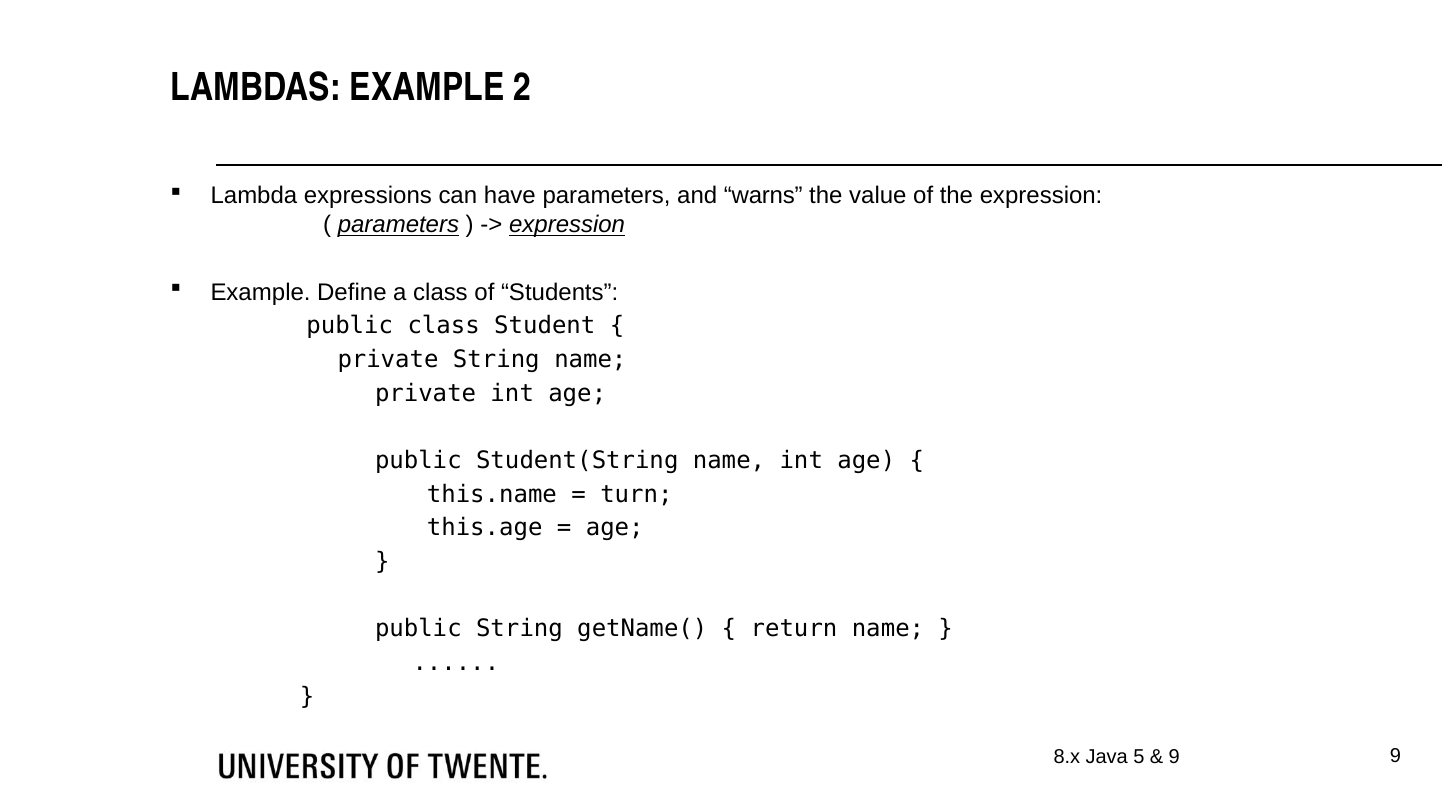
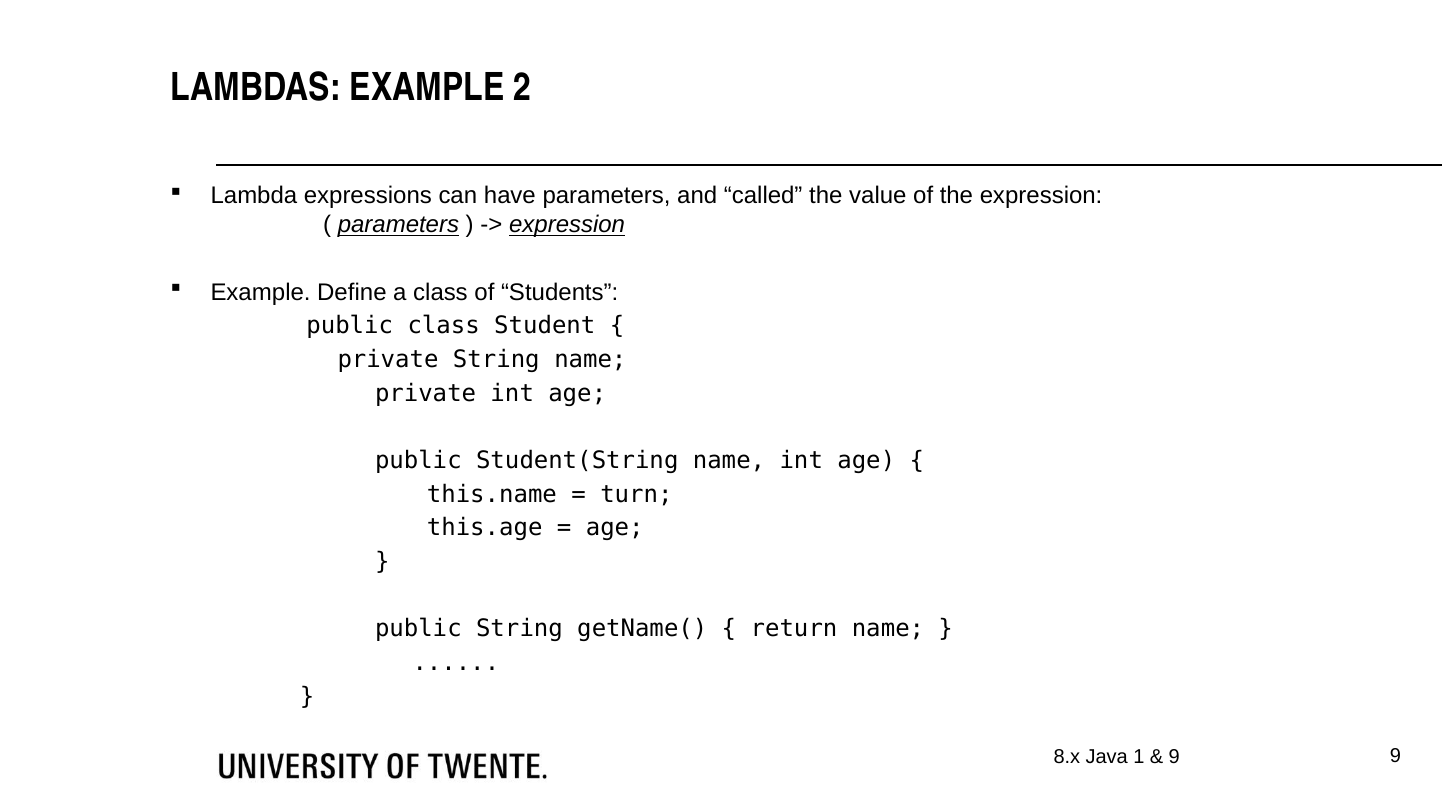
warns: warns -> called (763, 196)
5: 5 -> 1 (1139, 757)
